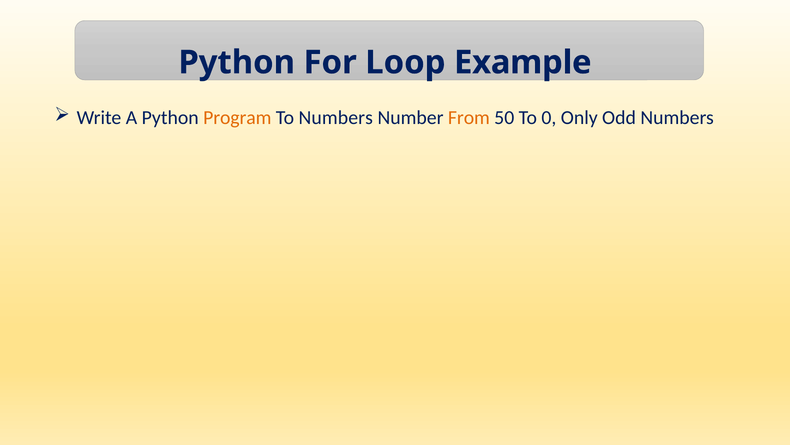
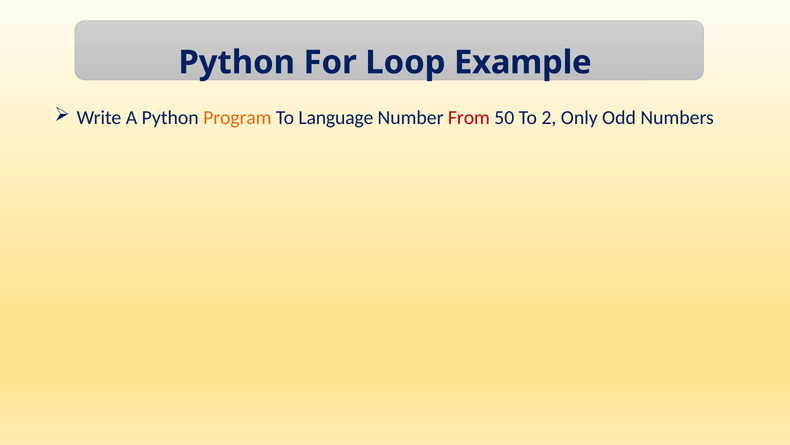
To Numbers: Numbers -> Language (336, 117)
From colour: orange -> red (469, 117)
0: 0 -> 2 (549, 117)
